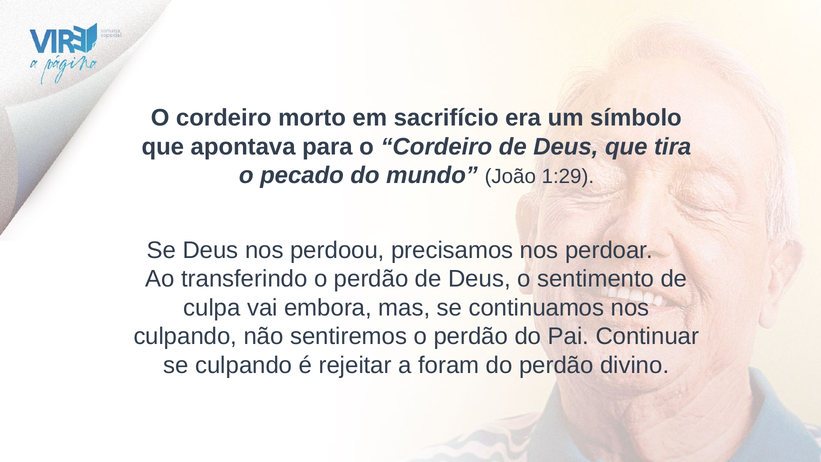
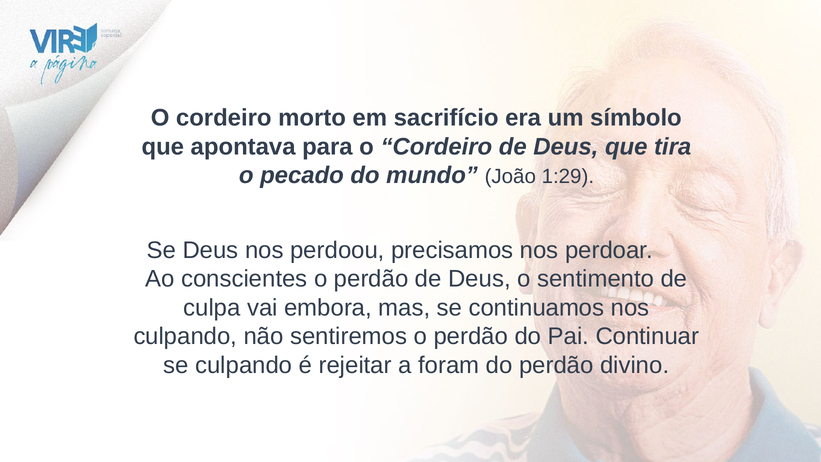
transferindo: transferindo -> conscientes (244, 279)
